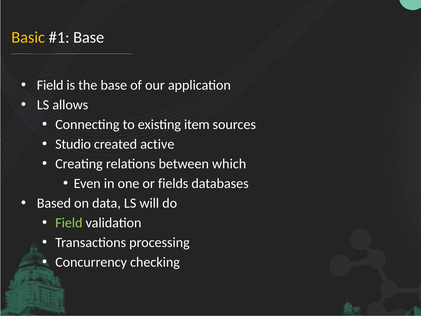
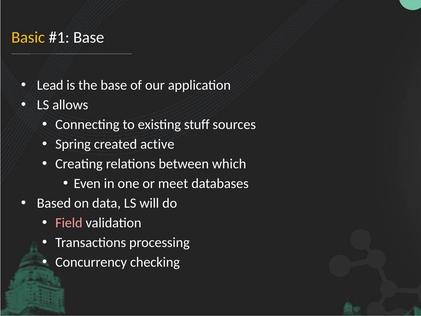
Field: Field -> Lead (50, 85)
item: item -> stuff (197, 124)
Studio: Studio -> Spring (73, 144)
fields: fields -> meet (173, 183)
Field colour: light green -> pink (69, 223)
